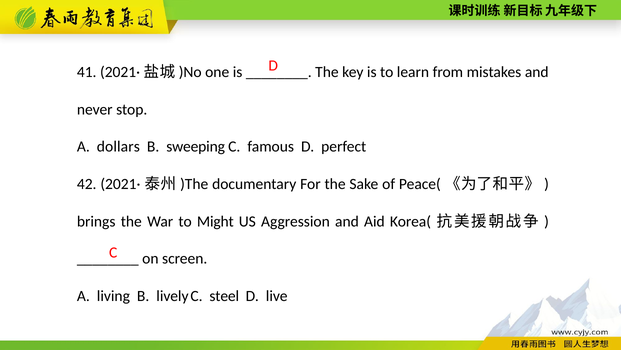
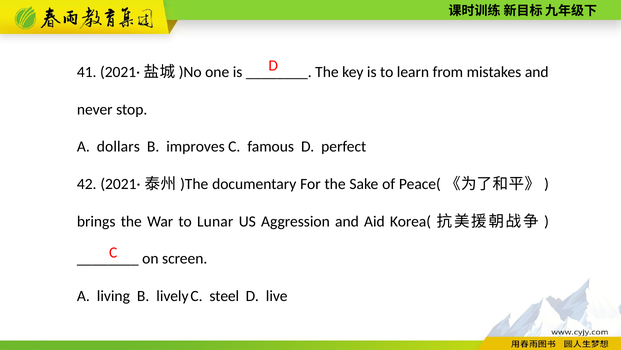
sweeping: sweeping -> improves (196, 146)
Might: Might -> Lunar (215, 221)
